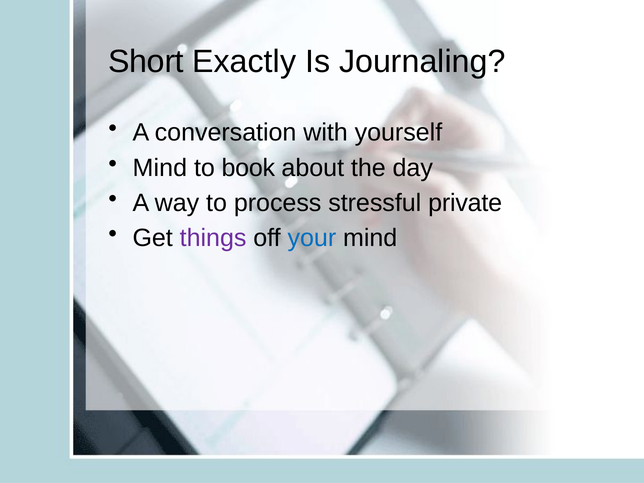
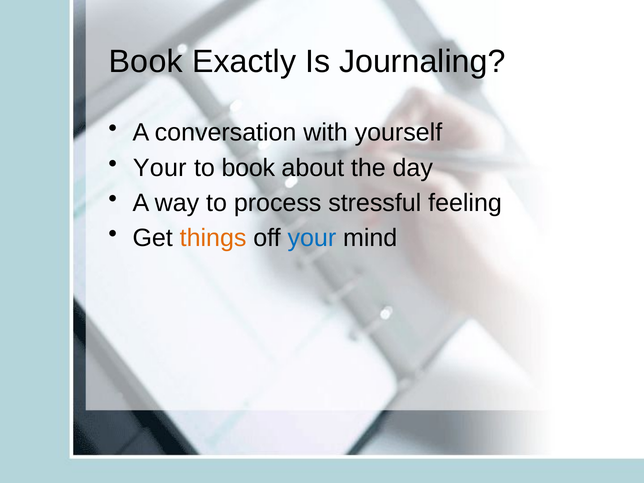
Short: Short -> Book (146, 62)
Mind: Mind -> Your (160, 168)
private: private -> feeling (465, 203)
things colour: purple -> orange (213, 238)
